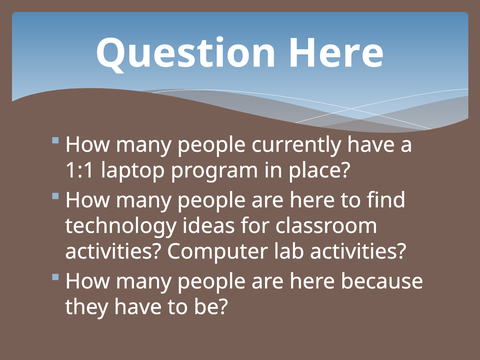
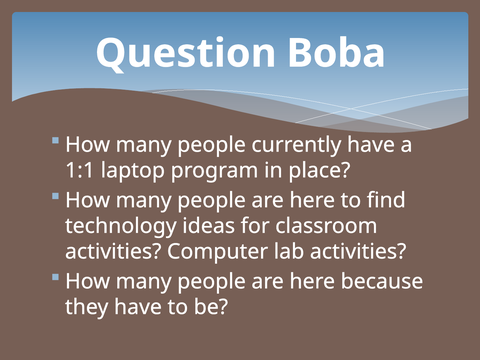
Question Here: Here -> Boba (336, 53)
